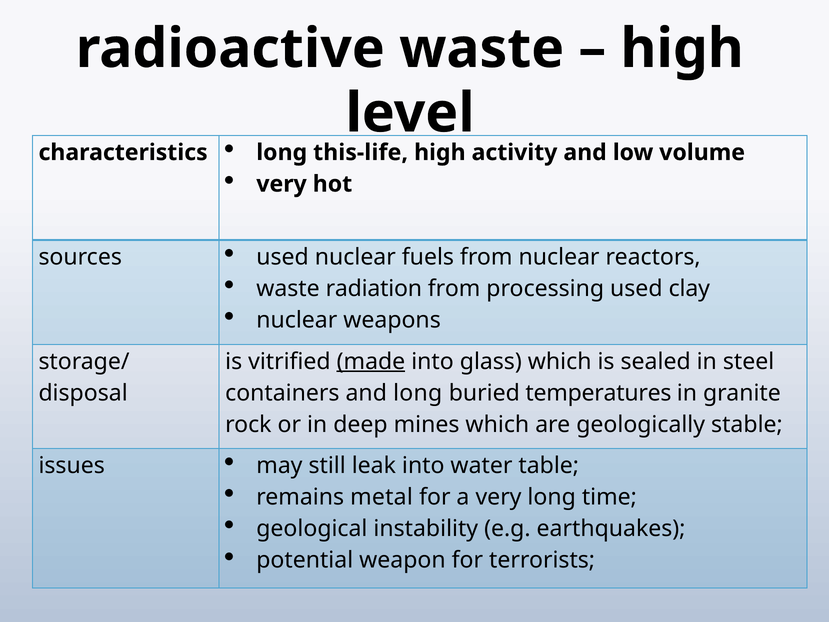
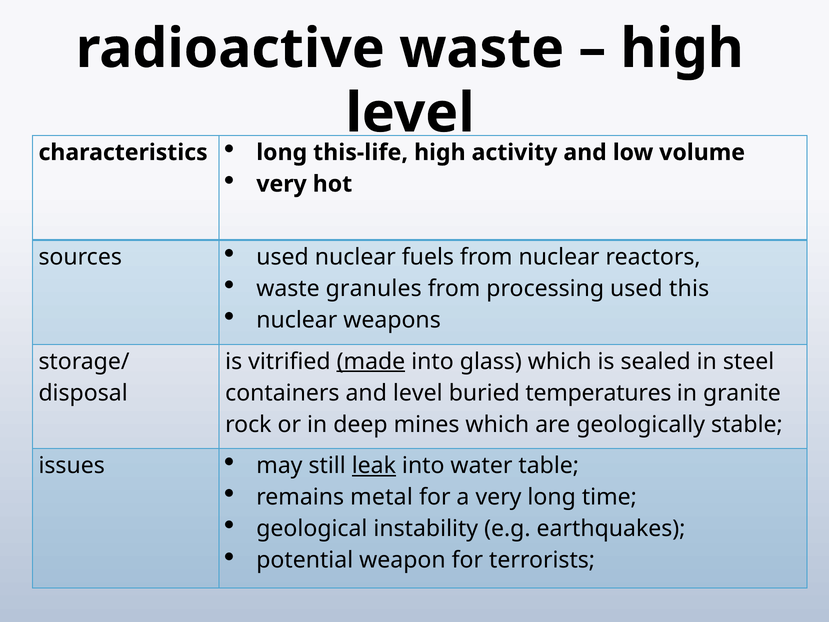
radiation: radiation -> granules (374, 288)
clay: clay -> this (689, 288)
and long: long -> level (418, 393)
leak underline: none -> present (374, 466)
